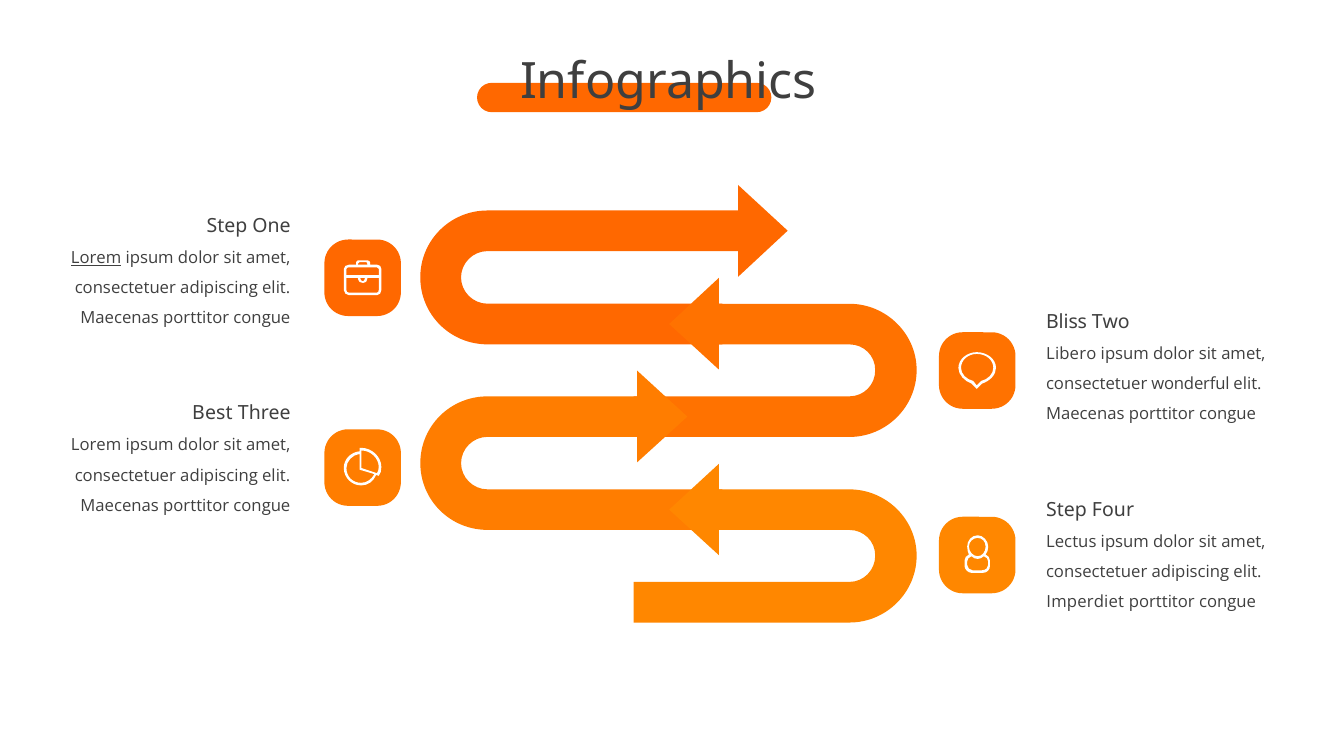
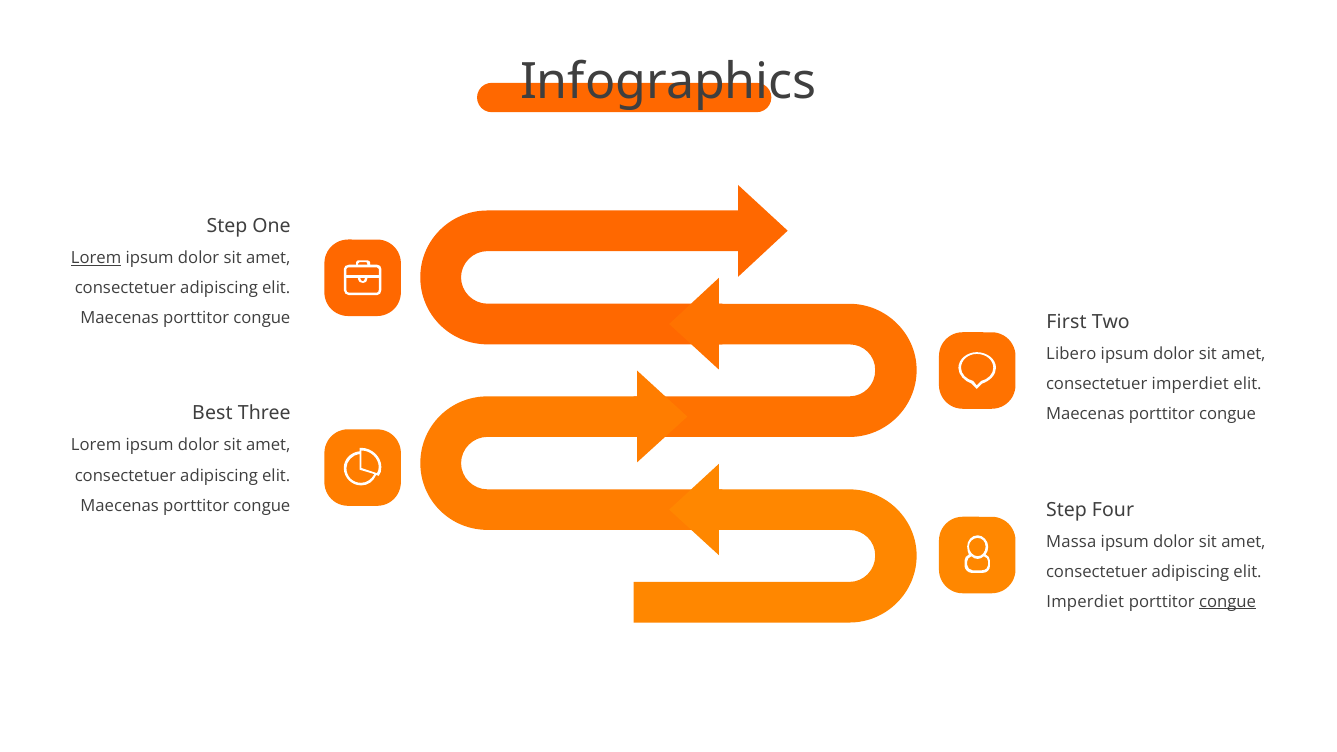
Bliss: Bliss -> First (1066, 322)
consectetuer wonderful: wonderful -> imperdiet (1190, 384)
Lectus: Lectus -> Massa (1071, 542)
congue underline: none -> present (1228, 602)
